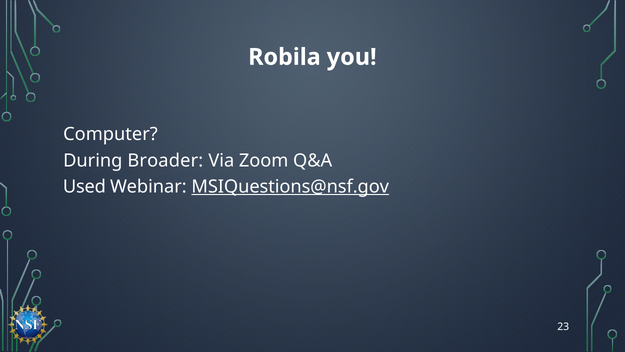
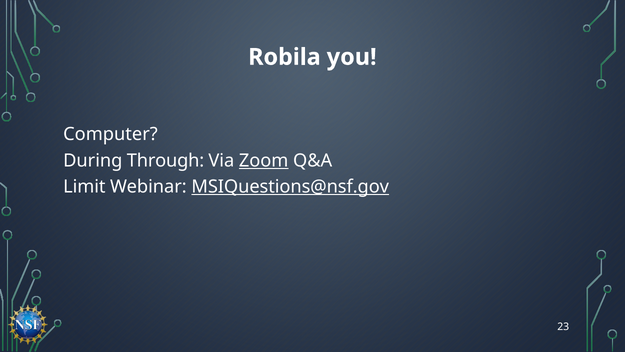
Broader: Broader -> Through (166, 160)
Zoom underline: none -> present (264, 160)
Used: Used -> Limit (84, 187)
